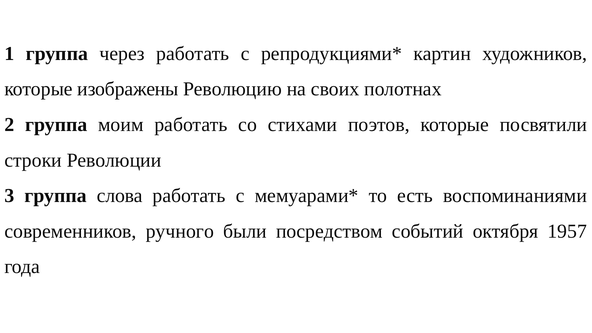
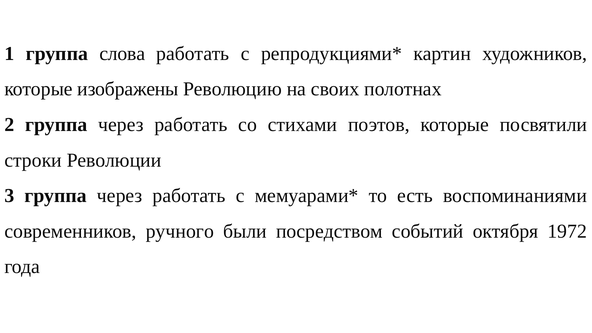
через: через -> слова (122, 54)
2 группа моим: моим -> через (121, 125)
3 группа слова: слова -> через (120, 196)
1957: 1957 -> 1972 (567, 231)
